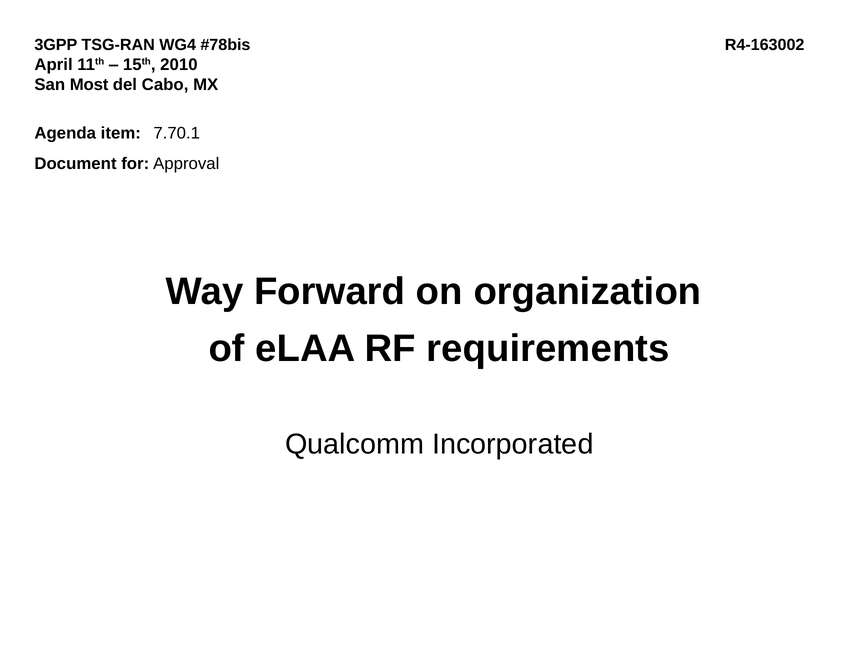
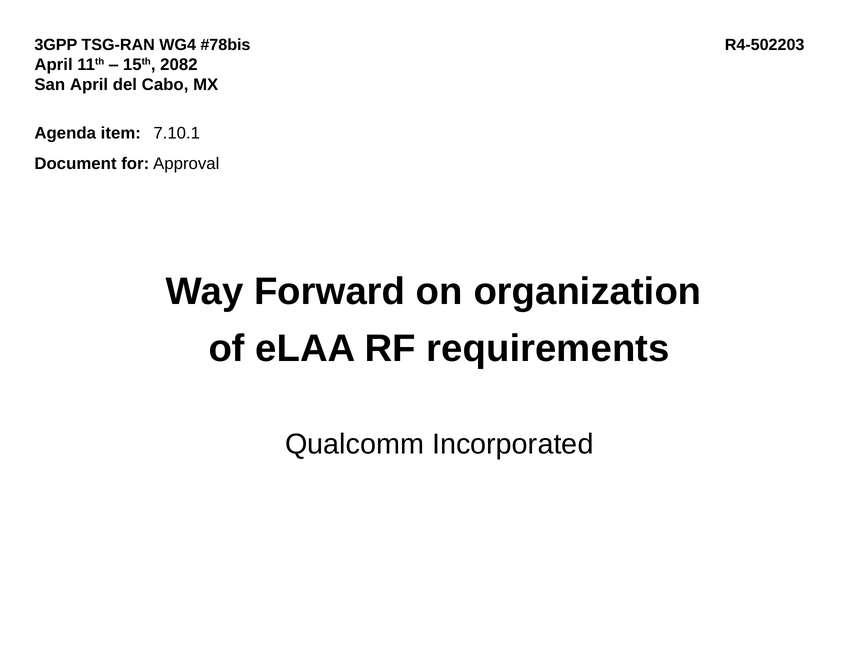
R4-163002: R4-163002 -> R4-502203 (765, 45)
2010: 2010 -> 2082 (179, 65)
San Most: Most -> April (89, 85)
7.70.1: 7.70.1 -> 7.10.1 (177, 133)
